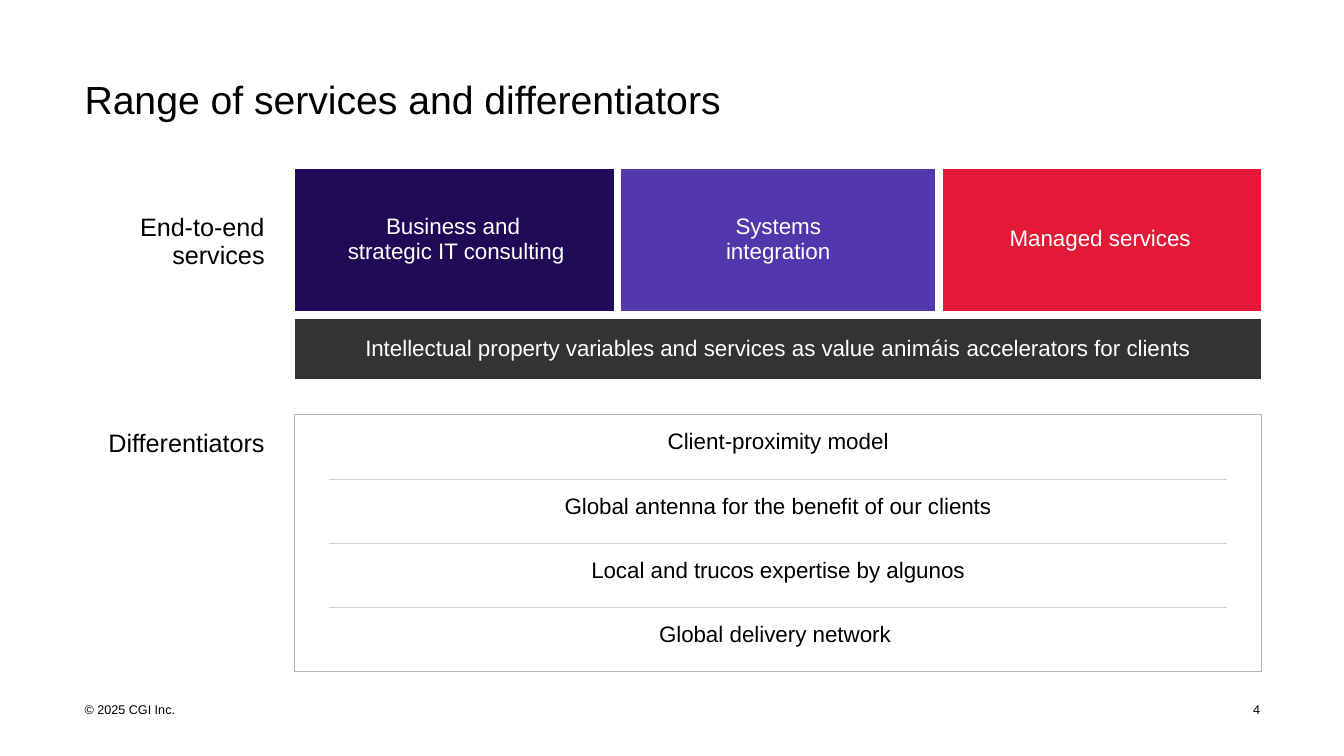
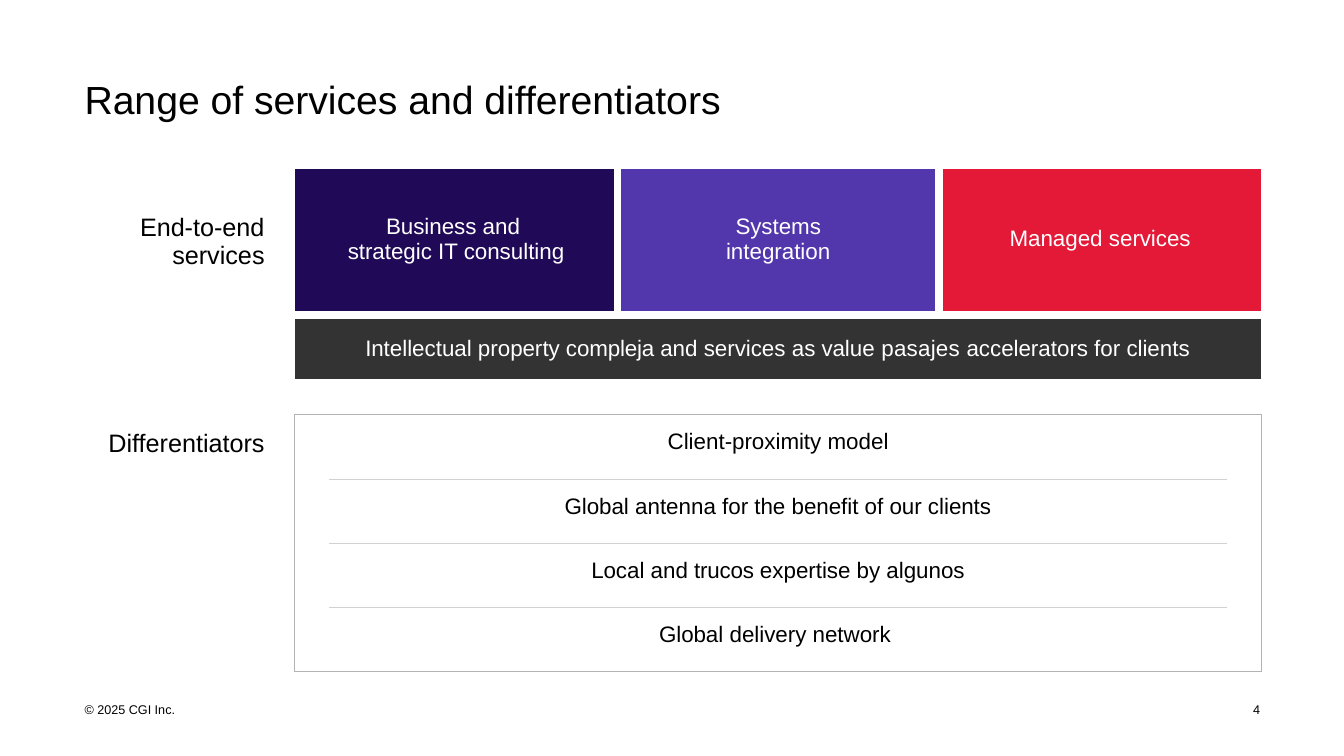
variables: variables -> compleja (610, 349)
animáis: animáis -> pasajes (921, 349)
